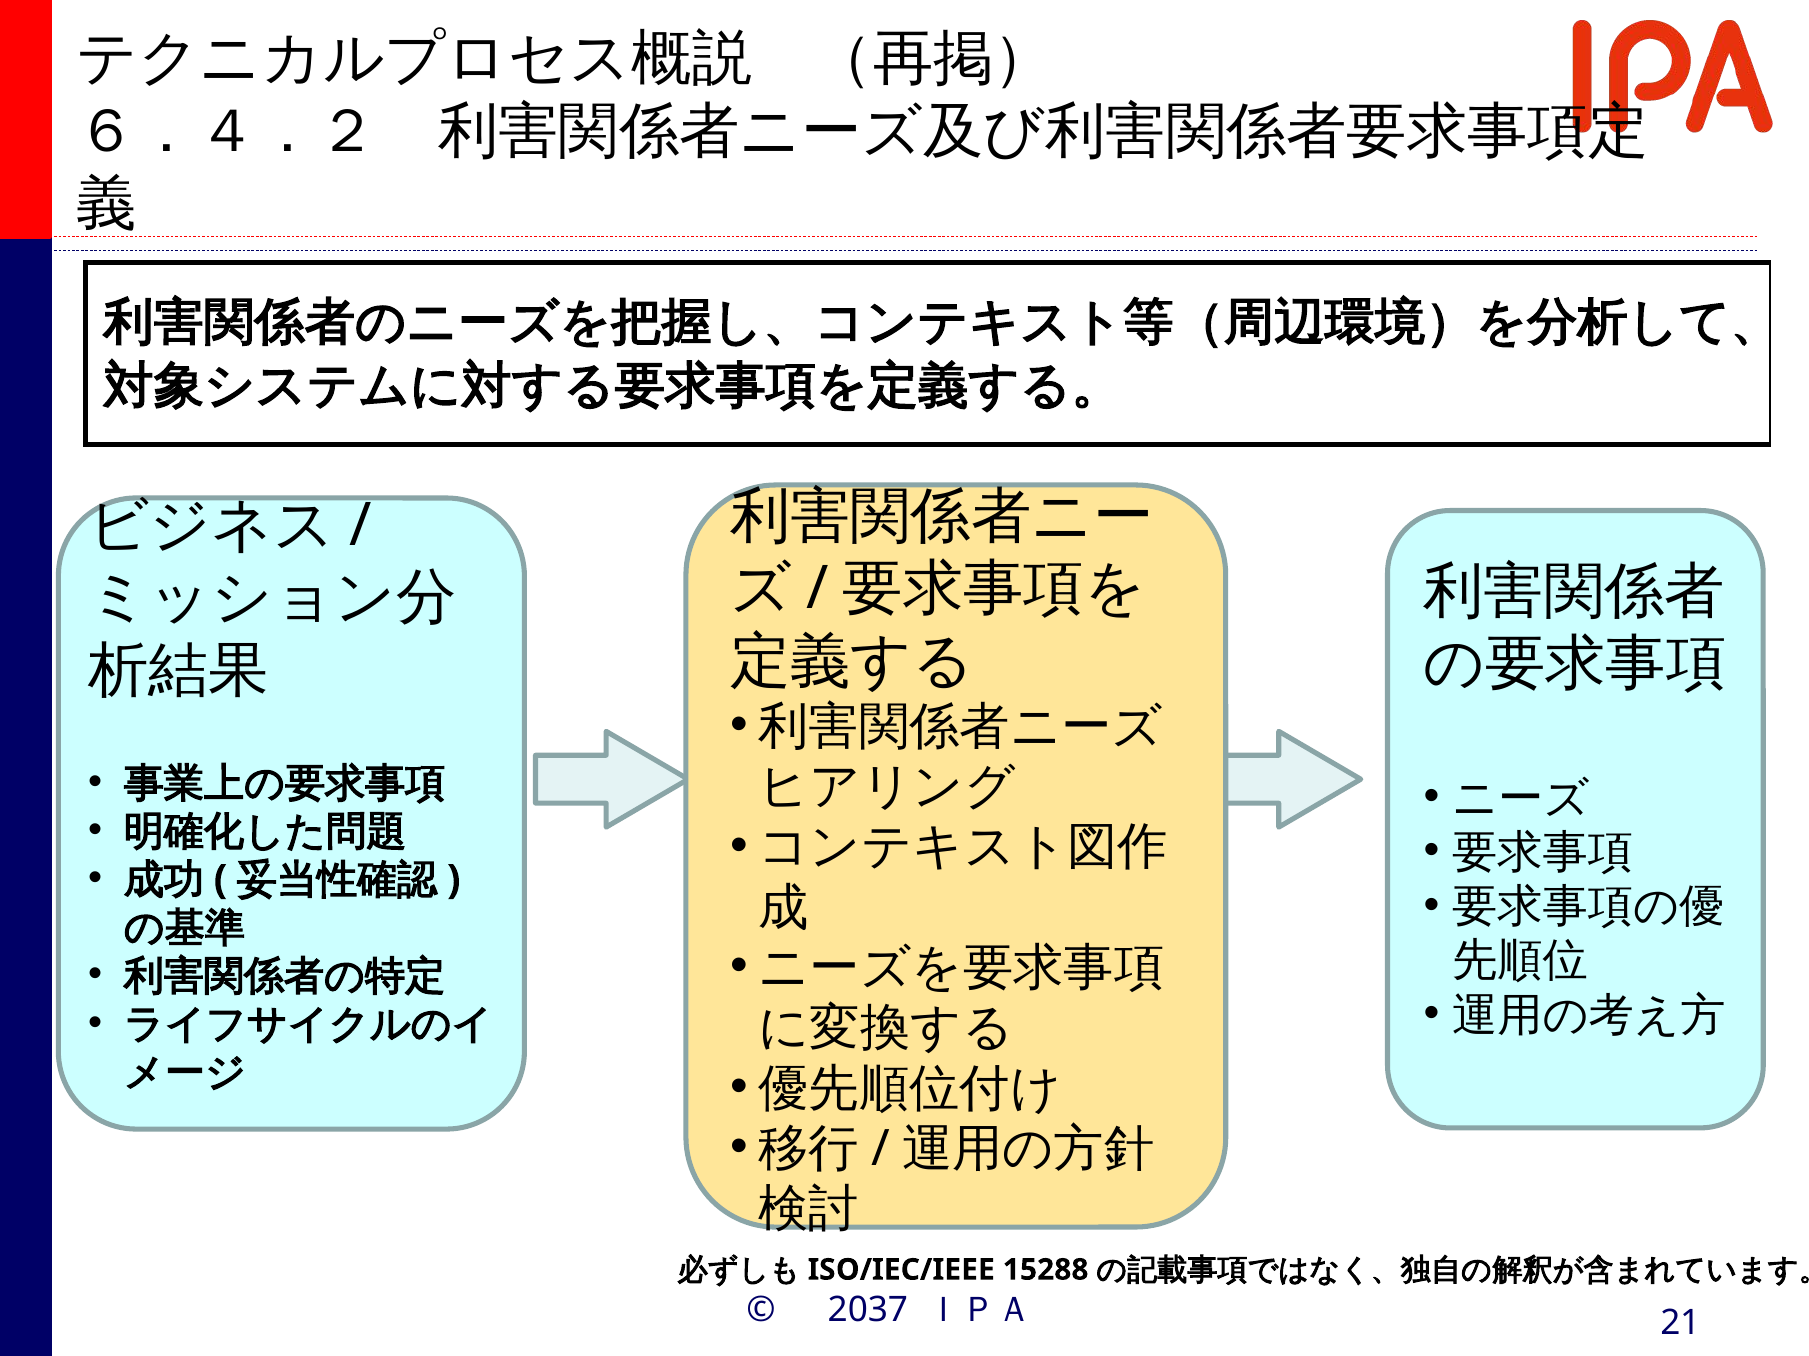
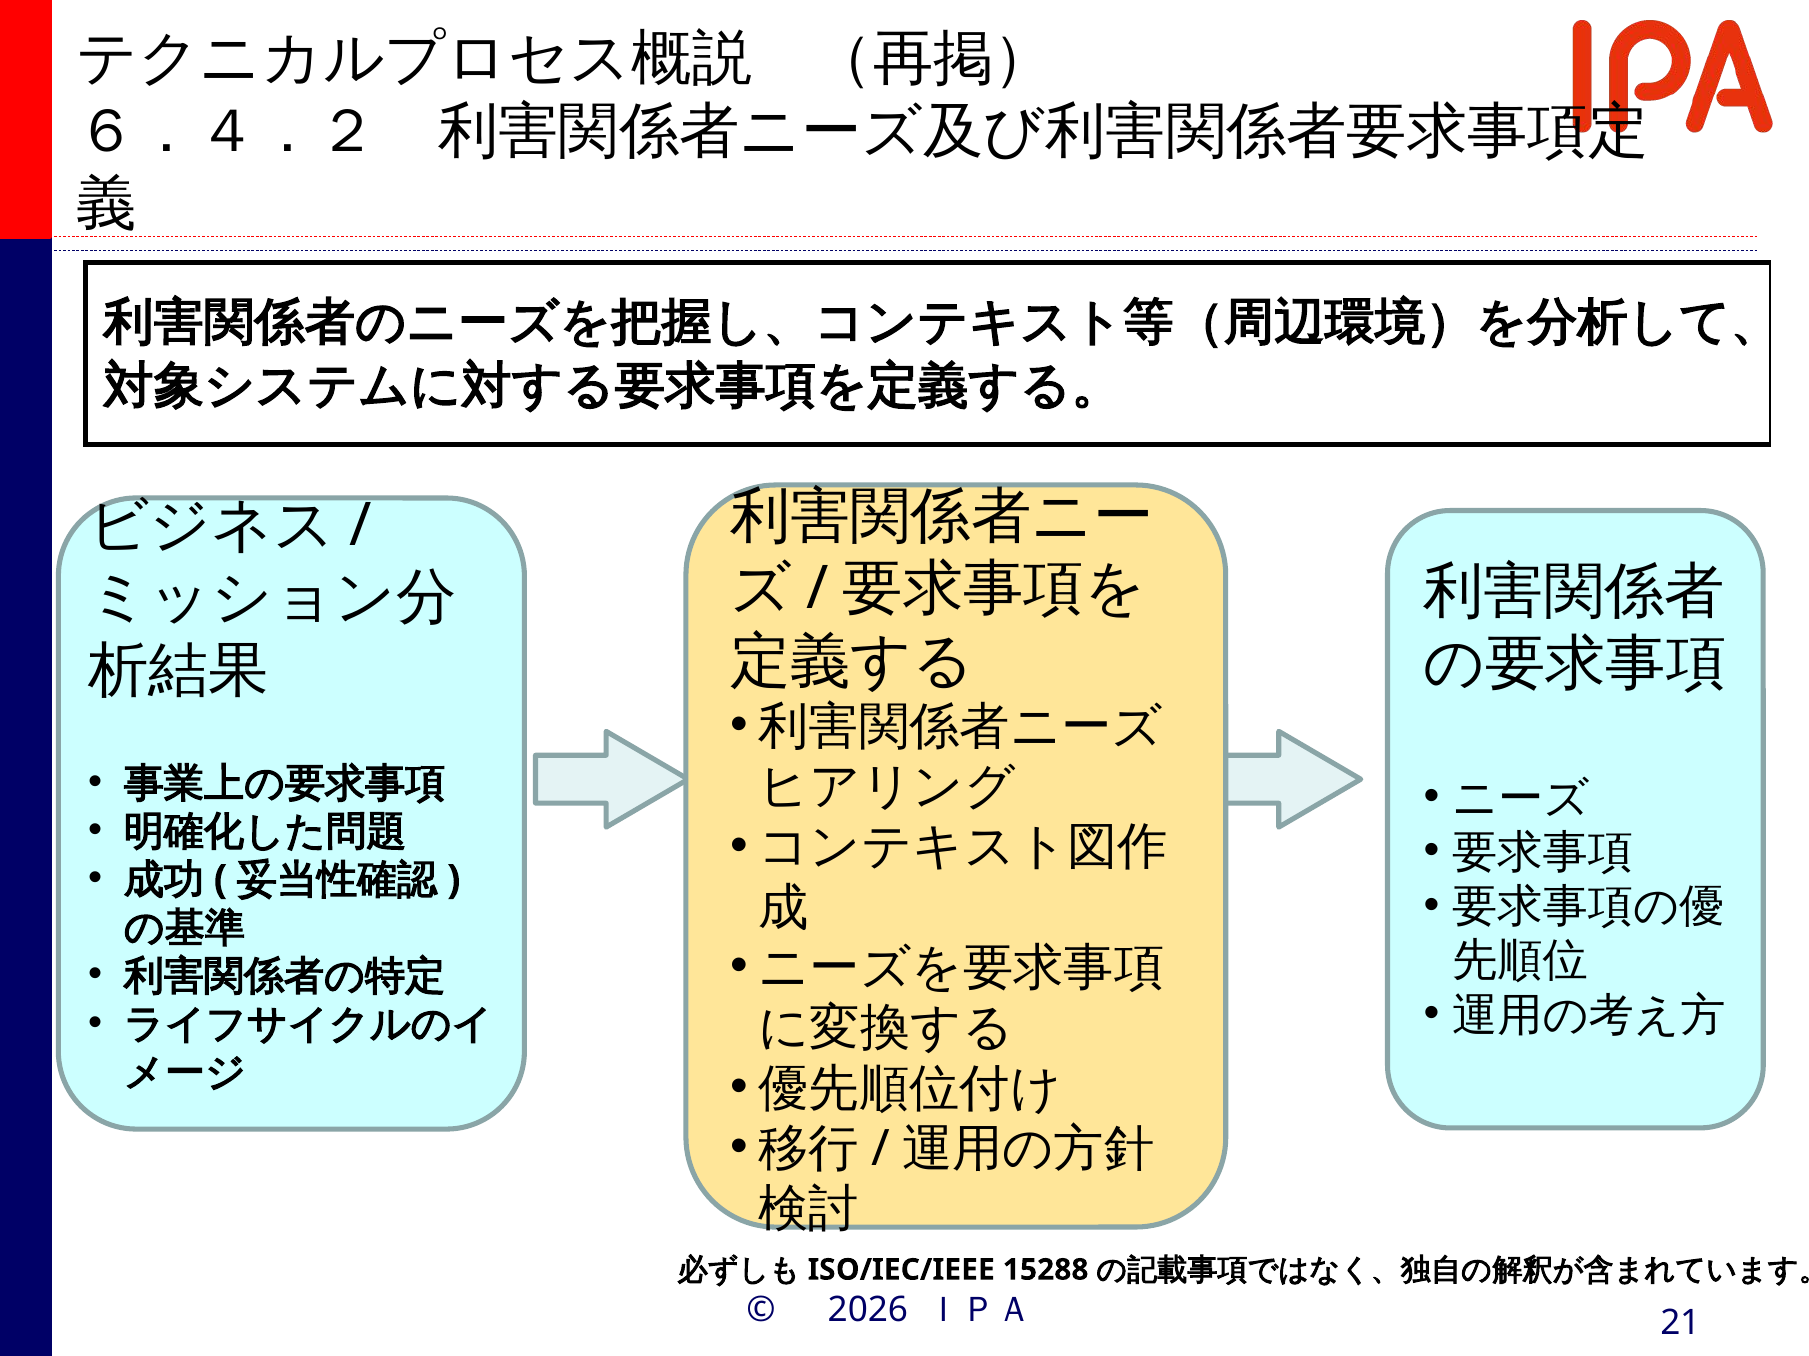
2037: 2037 -> 2026 (868, 1311)
